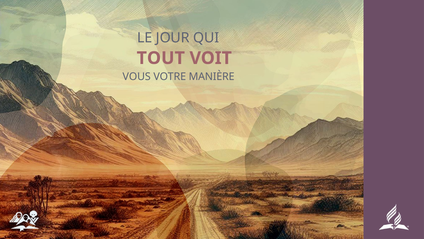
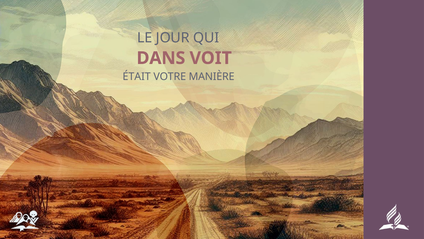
TOUT: TOUT -> DANS (161, 58)
VOUS: VOUS -> ÉTAIT (137, 76)
